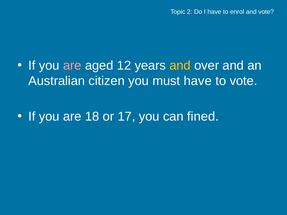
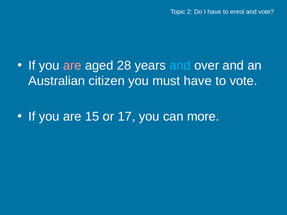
12: 12 -> 28 (124, 66)
and colour: yellow -> light blue (180, 66)
18: 18 -> 15 (92, 117)
fined: fined -> more (203, 117)
